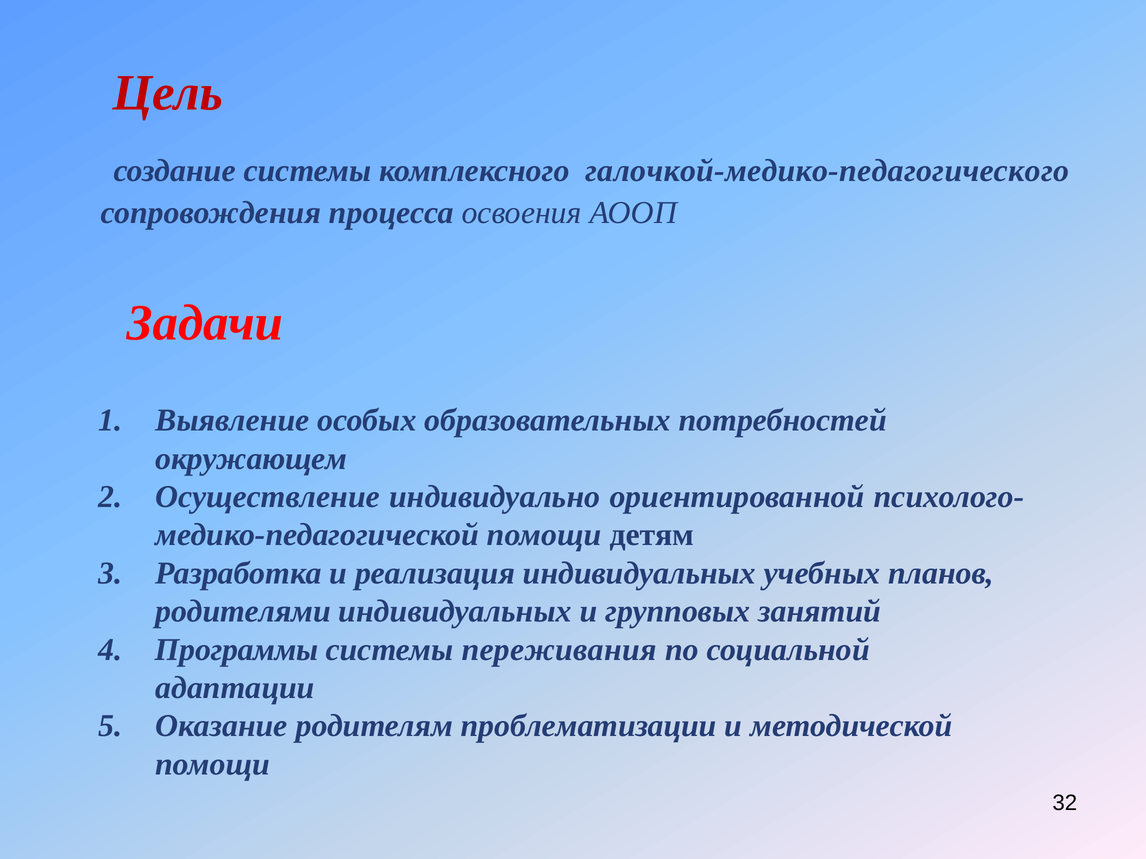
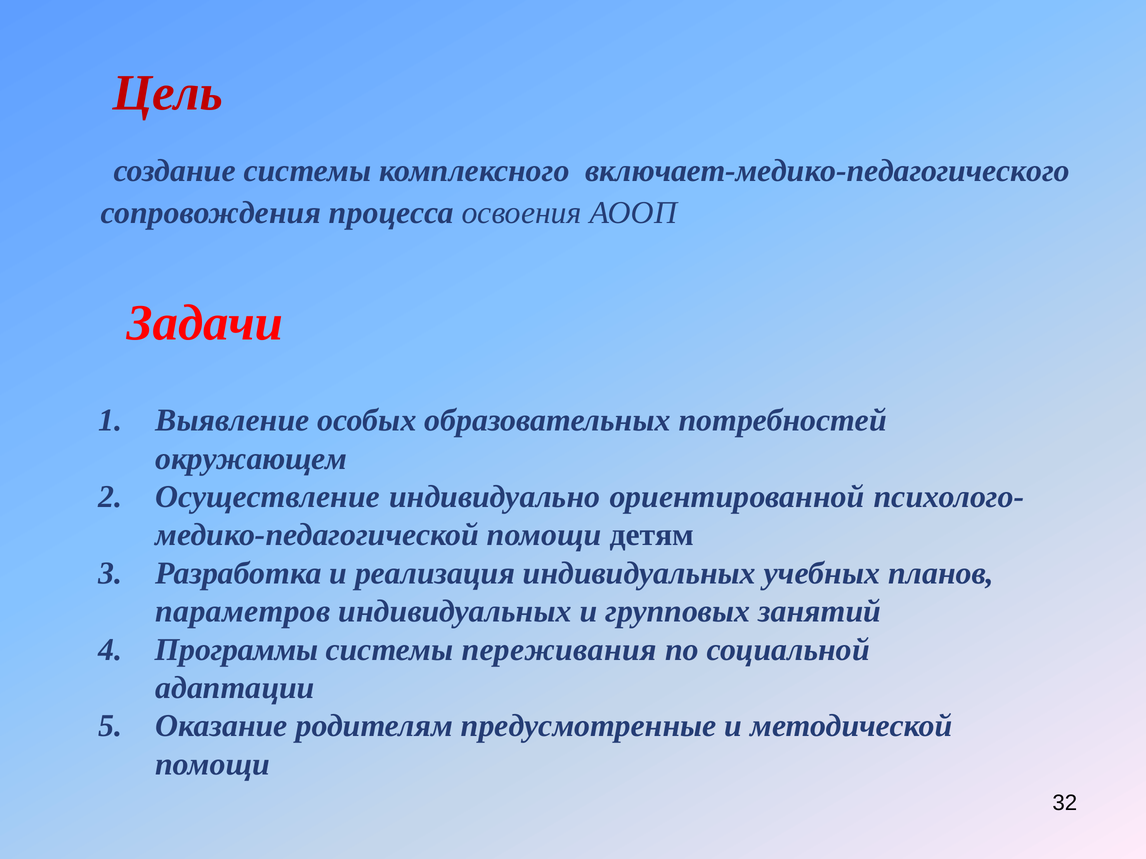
галочкой-медико-педагогического: галочкой-медико-педагогического -> включает-медико-педагогического (827, 171)
родителями: родителями -> параметров (243, 612)
проблематизации: проблематизации -> предусмотренные (589, 726)
